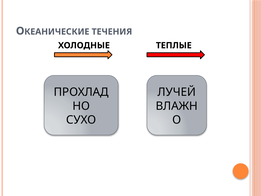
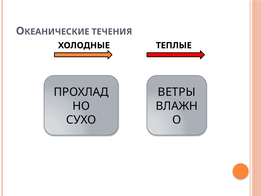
ЛУЧЕЙ: ЛУЧЕЙ -> ВЕТРЫ (177, 92)
